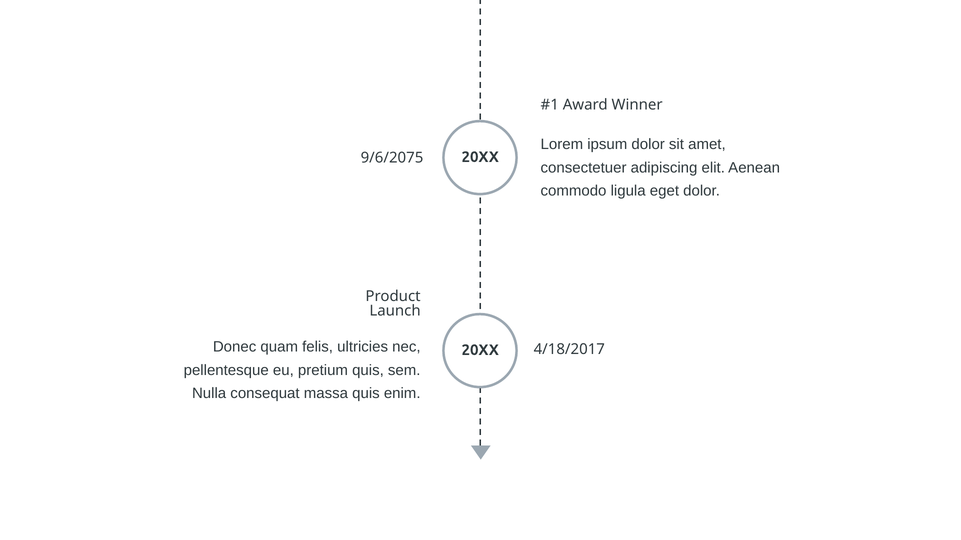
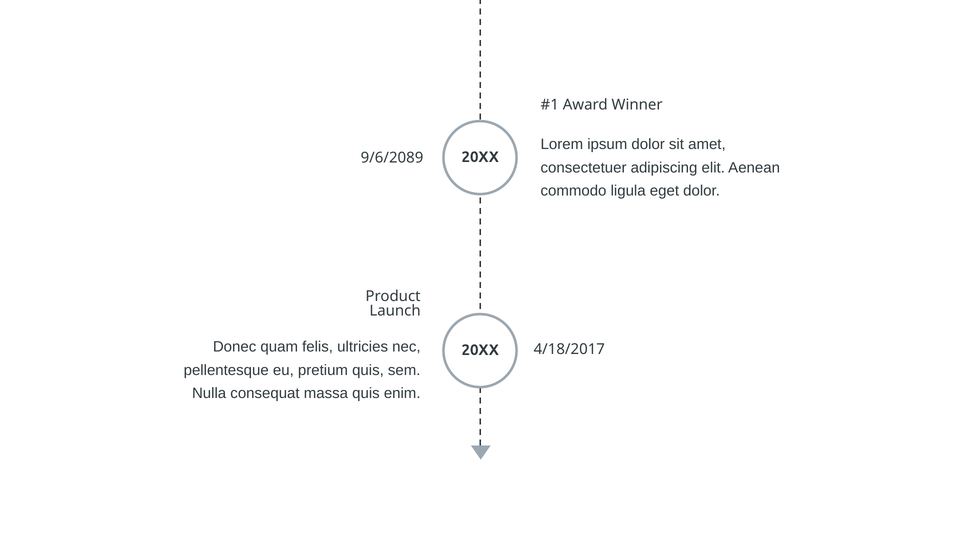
9/6/2075: 9/6/2075 -> 9/6/2089 (392, 158)
